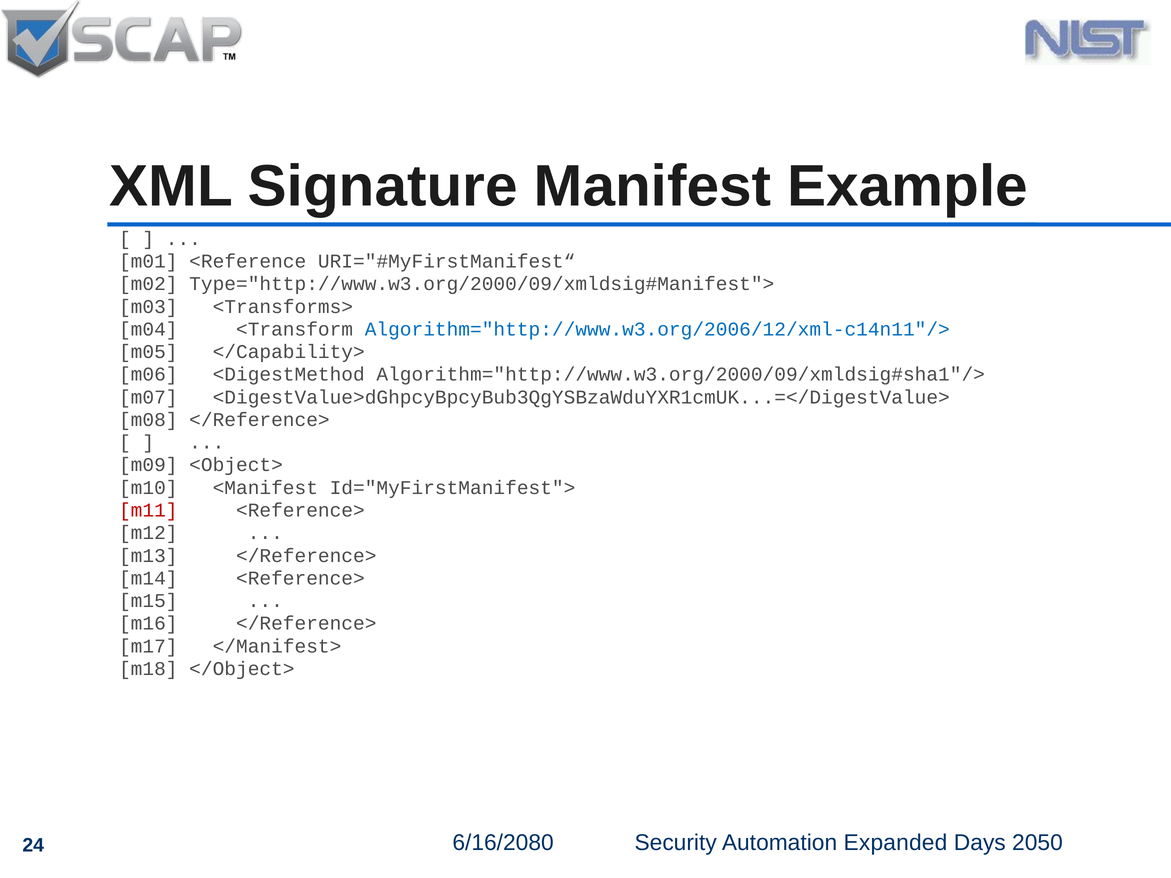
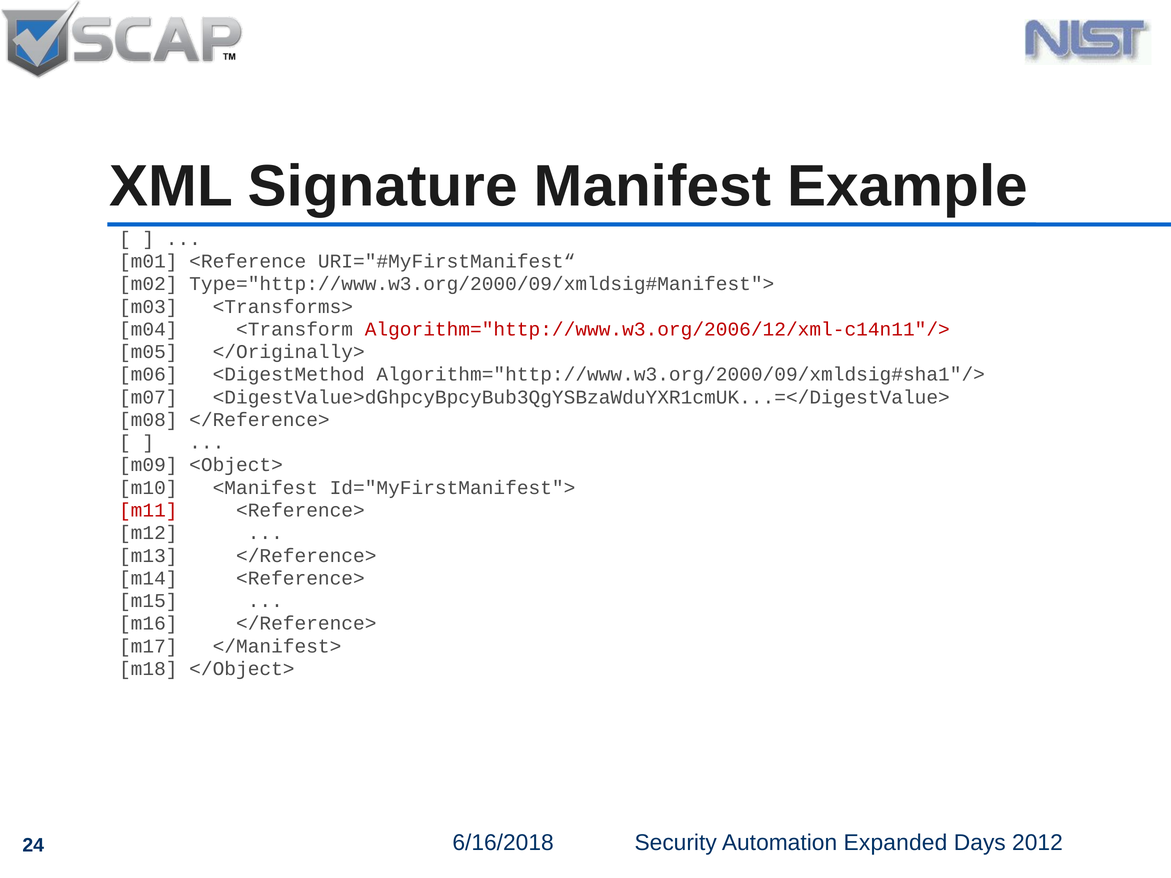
Algorithm="http://www.w3.org/2006/12/xml-c14n11"/> colour: blue -> red (657, 329)
</Capability>: </Capability> -> </Originally> (289, 352)
6/16/2080: 6/16/2080 -> 6/16/2018 (503, 843)
2050: 2050 -> 2012 (1037, 843)
